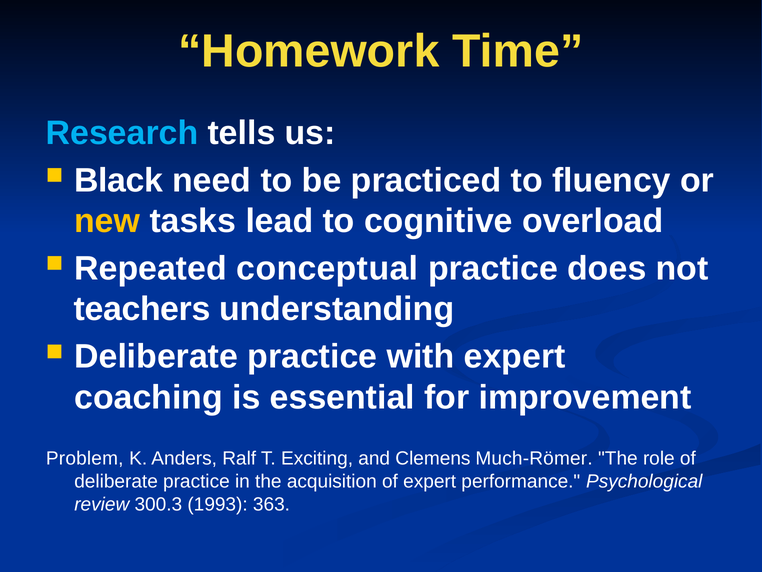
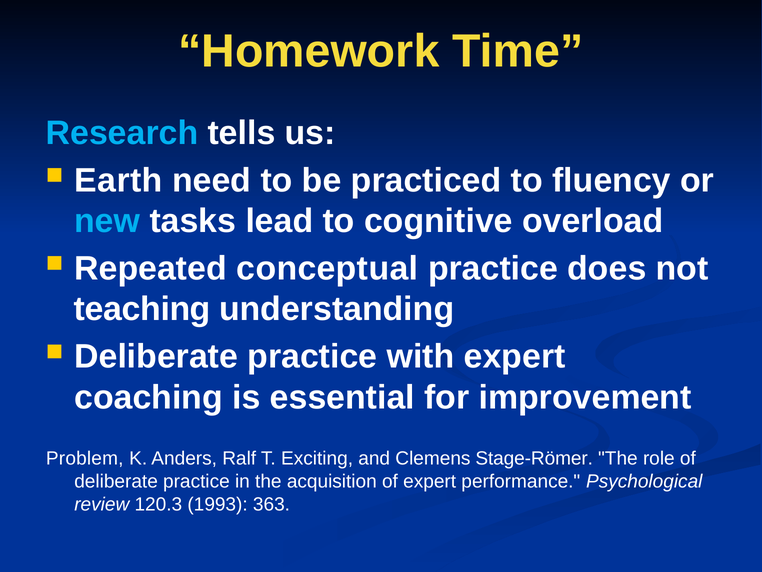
Black: Black -> Earth (118, 180)
new colour: yellow -> light blue (107, 221)
teachers: teachers -> teaching (142, 309)
Much-Römer: Much-Römer -> Stage-Römer (534, 458)
300.3: 300.3 -> 120.3 (158, 504)
